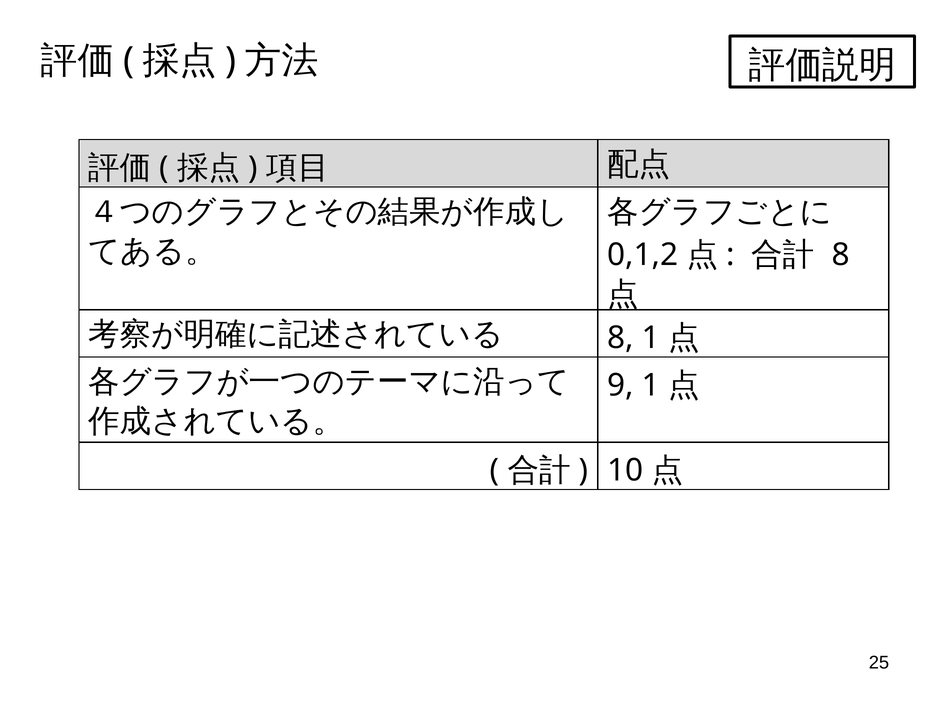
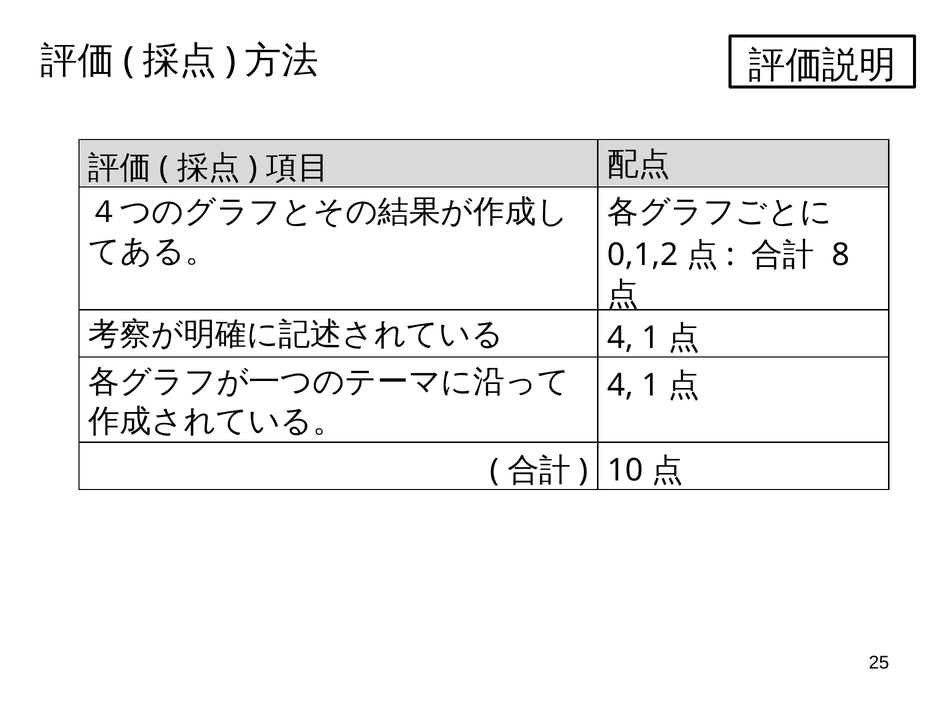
8: 8 -> 4 (620, 338)
9: 9 -> 4 (620, 385)
